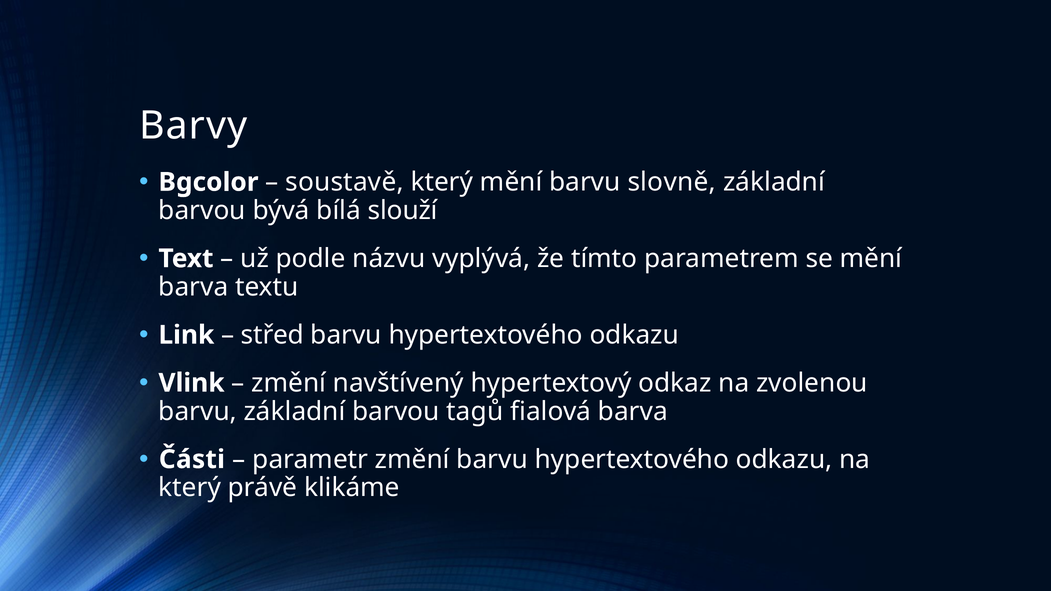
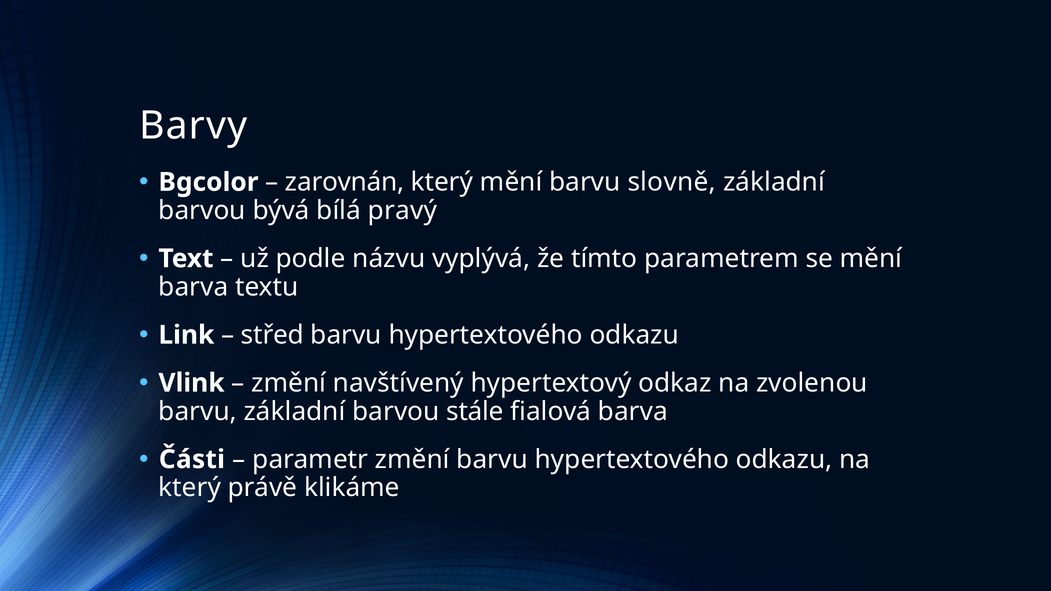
soustavě: soustavě -> zarovnán (345, 182)
slouží: slouží -> pravý (403, 211)
tagů: tagů -> stále (475, 412)
